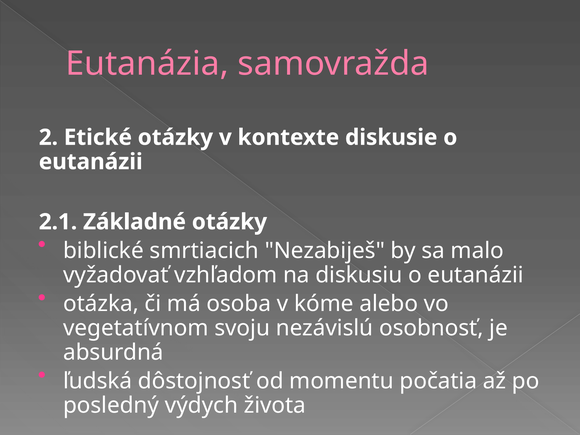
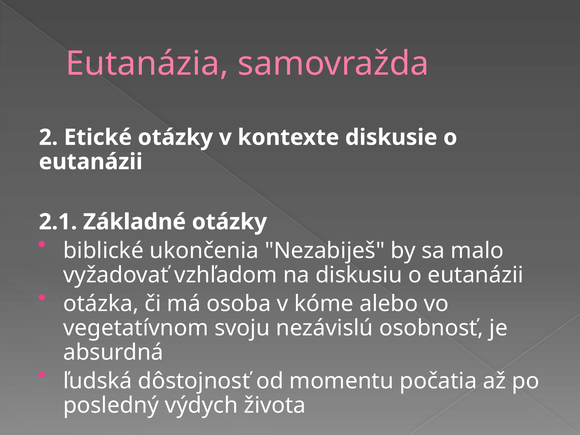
smrtiacich: smrtiacich -> ukončenia (204, 251)
